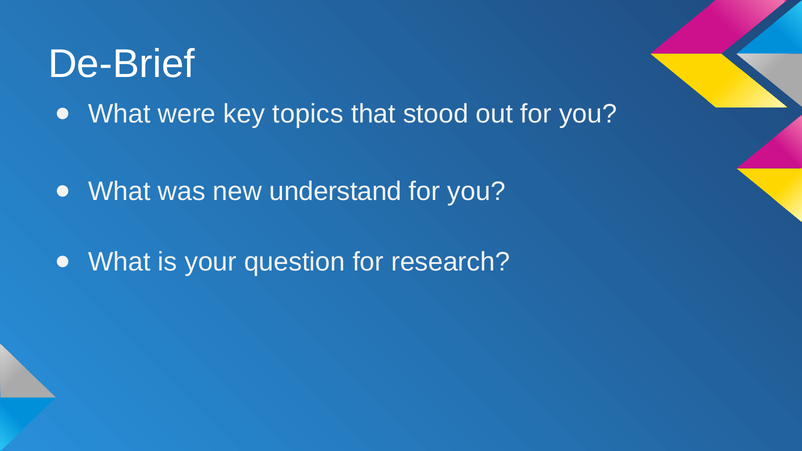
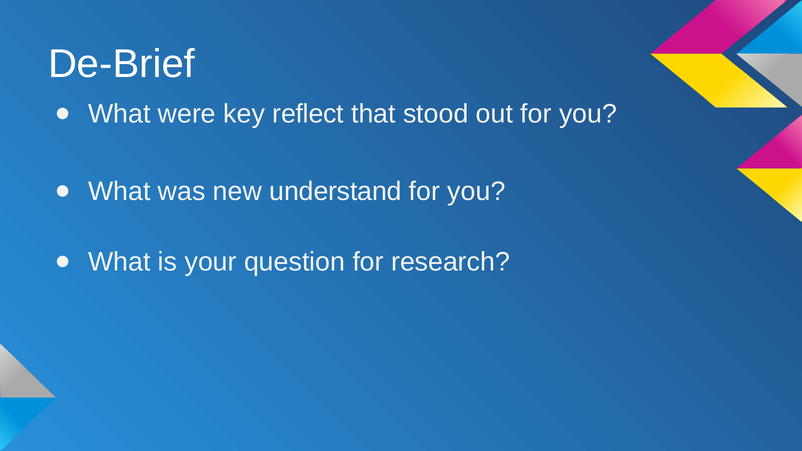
topics: topics -> reflect (308, 114)
